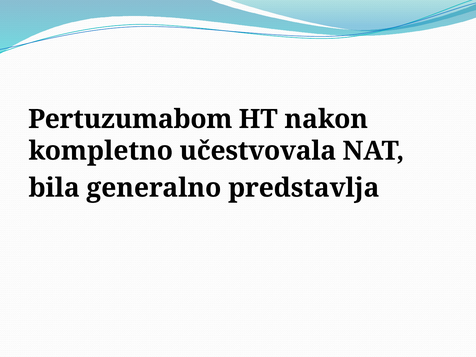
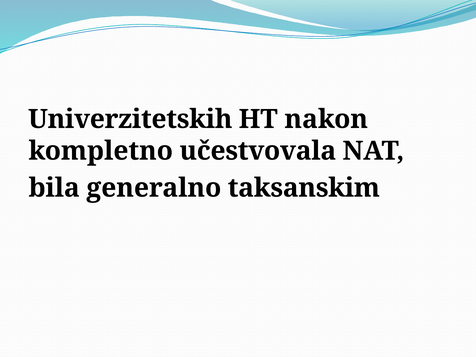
Pertuzumabom: Pertuzumabom -> Univerzitetskih (130, 119)
predstavlja: predstavlja -> taksanskim (304, 188)
